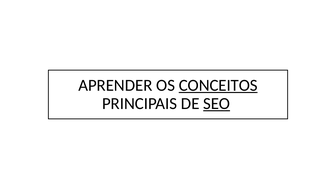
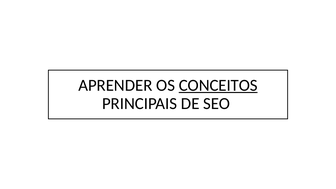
SEO underline: present -> none (217, 103)
